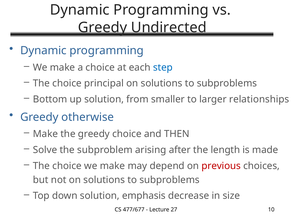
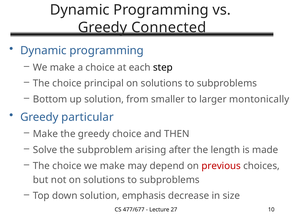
Undirected: Undirected -> Connected (169, 27)
step colour: blue -> black (163, 67)
relationships: relationships -> montonically (259, 99)
otherwise: otherwise -> particular (88, 117)
